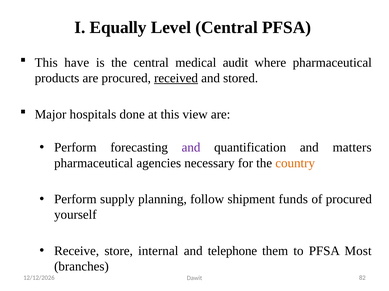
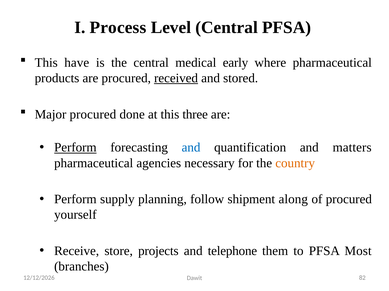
Equally: Equally -> Process (118, 27)
audit: audit -> early (235, 63)
Major hospitals: hospitals -> procured (93, 115)
view: view -> three (195, 115)
Perform underline: none -> present (75, 148)
and colour: purple -> blue (191, 148)
funds: funds -> along (293, 200)
internal: internal -> projects (158, 252)
